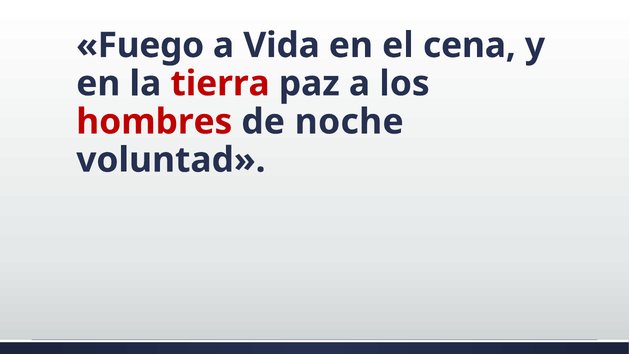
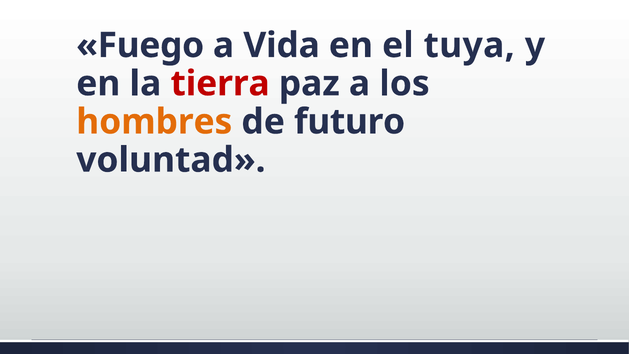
cena: cena -> tuya (469, 45)
hombres colour: red -> orange (154, 122)
noche: noche -> futuro (350, 122)
